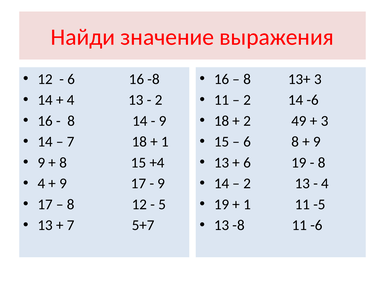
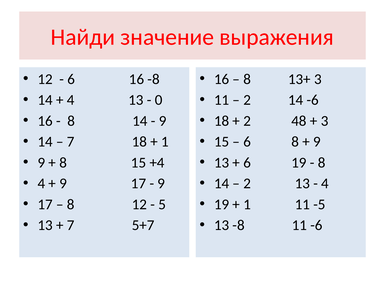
2: 2 -> 0 (159, 100)
49: 49 -> 48 (299, 121)
